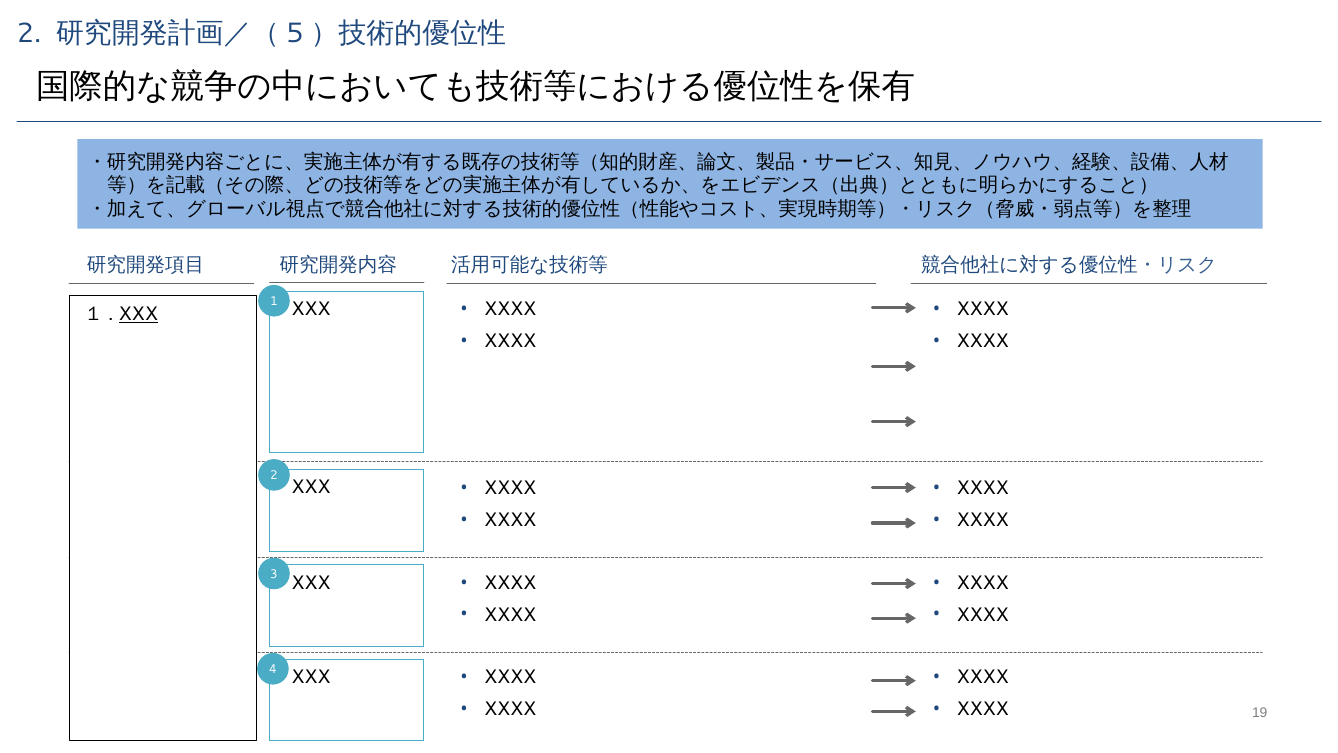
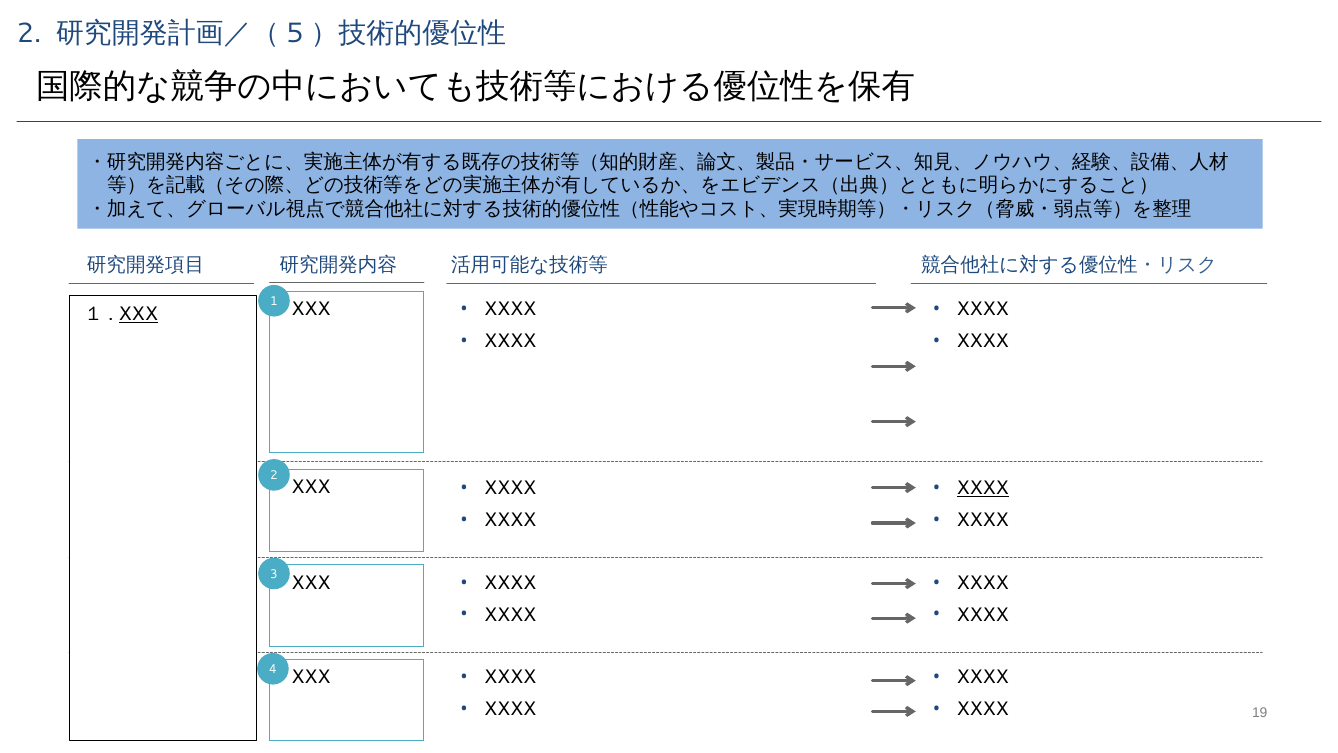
XXXX underline: none -> present (983, 488)
